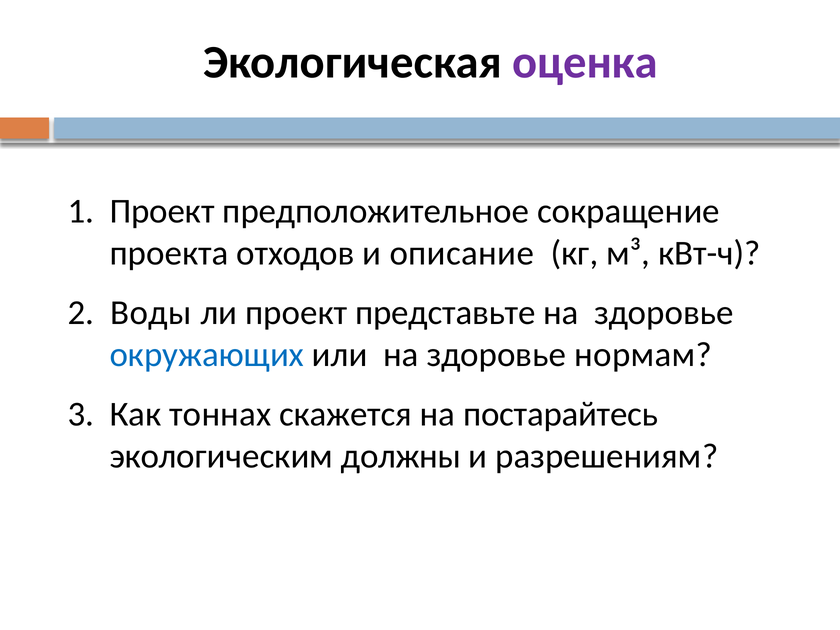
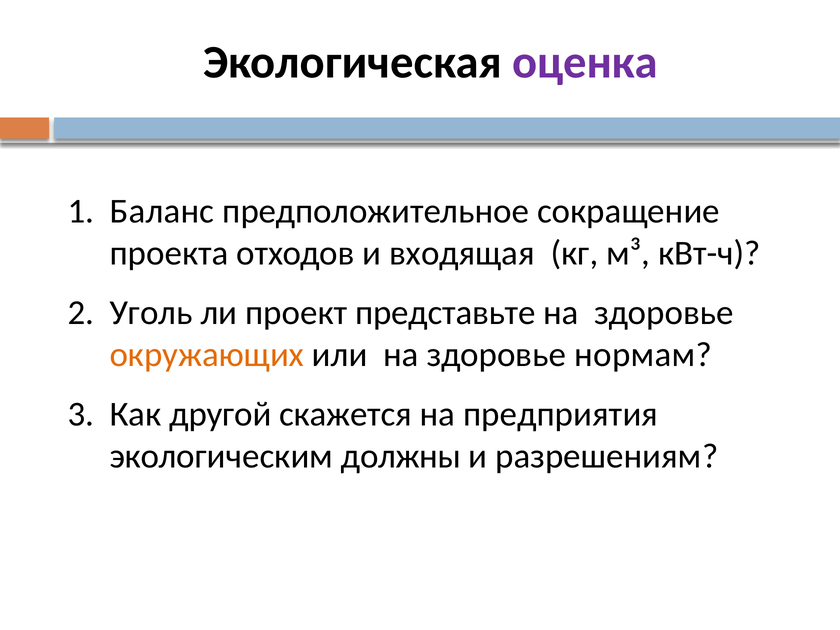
Проект: Проект -> Баланс (162, 211)
описание: описание -> входящая (462, 253)
Воды: Воды -> Уголь (151, 313)
окружающих colour: blue -> orange (207, 355)
тоннах: тоннах -> другой (220, 414)
постарайтесь: постарайтесь -> предприятия (561, 414)
